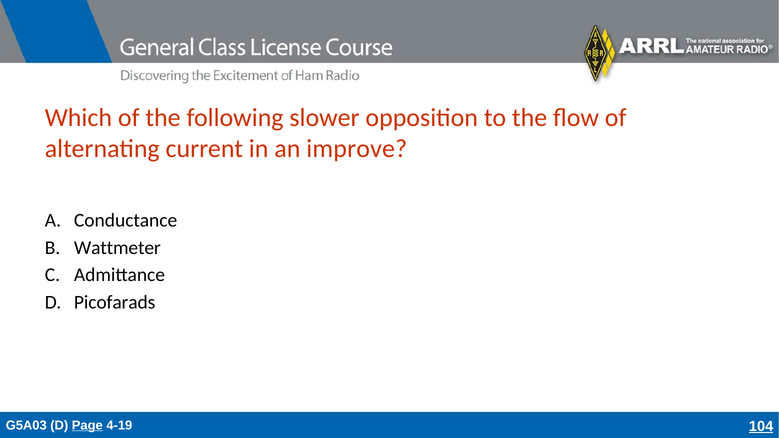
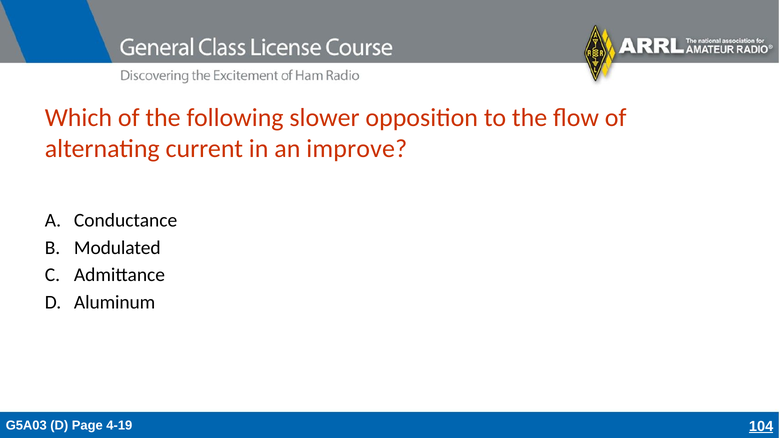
Wattmeter: Wattmeter -> Modulated (117, 248)
Picofarads: Picofarads -> Aluminum (115, 302)
Page underline: present -> none (87, 425)
